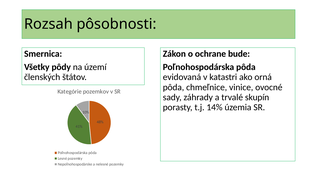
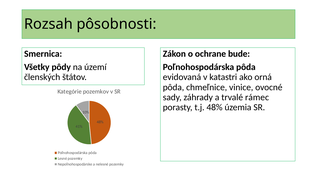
skupín: skupín -> rámec (257, 97)
t.j 14%: 14% -> 48% (215, 107)
